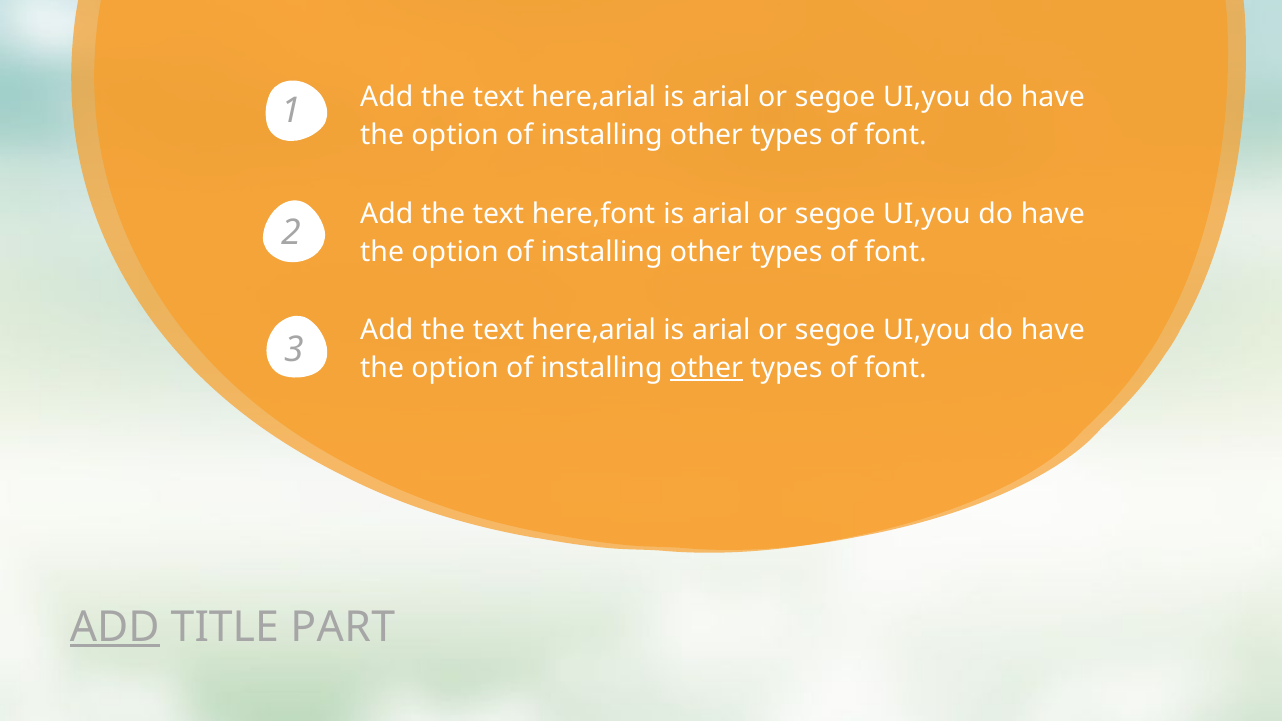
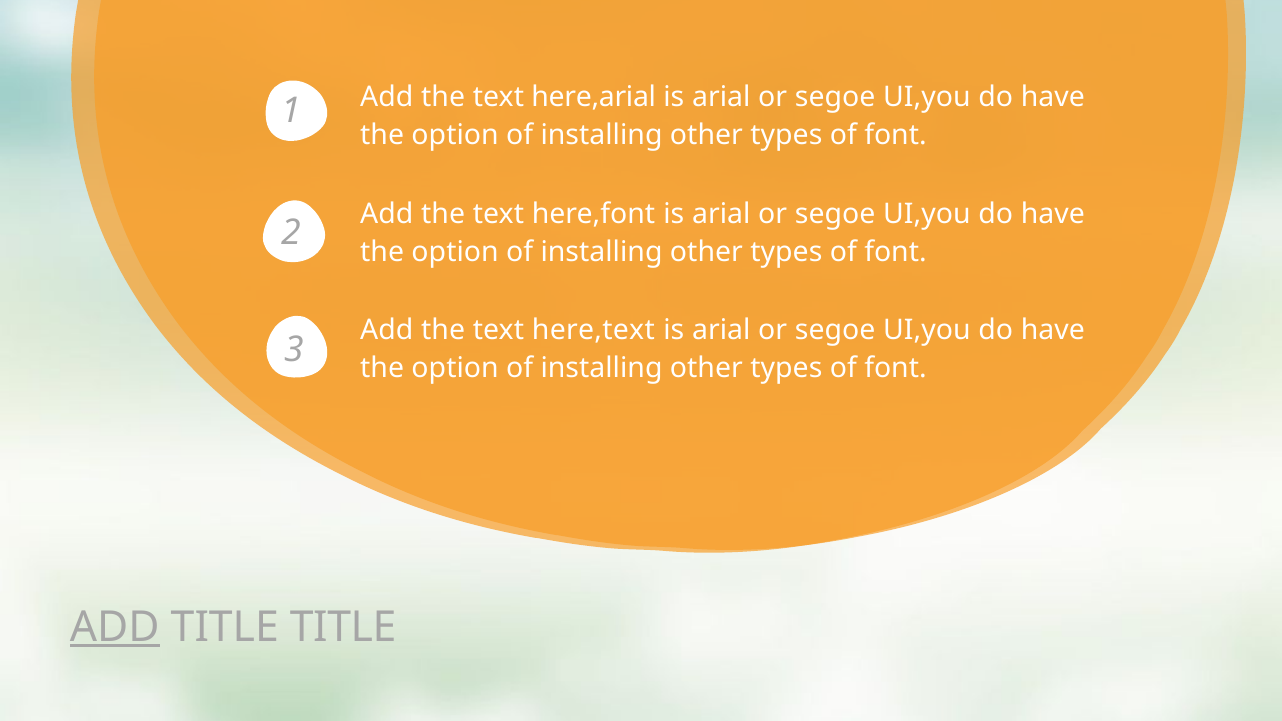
here,arial: here,arial -> here,text (593, 330)
other underline: present -> none (706, 368)
TITLE PART: PART -> TITLE (343, 627)
